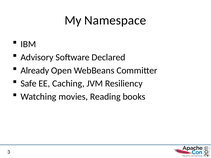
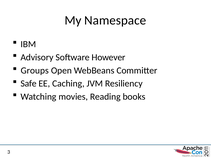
Declared: Declared -> However (108, 57)
Already: Already -> Groups (35, 71)
